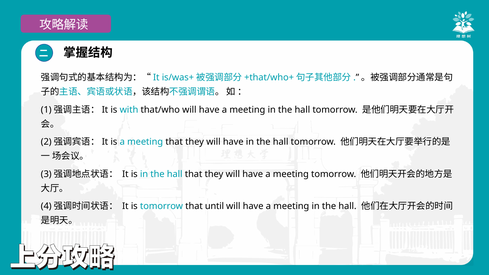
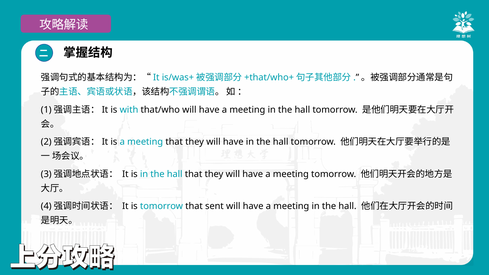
until: until -> sent (214, 206)
